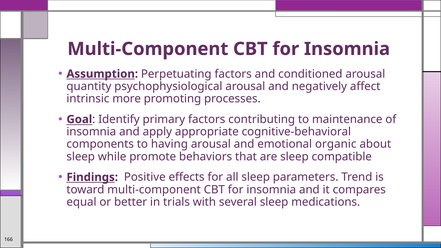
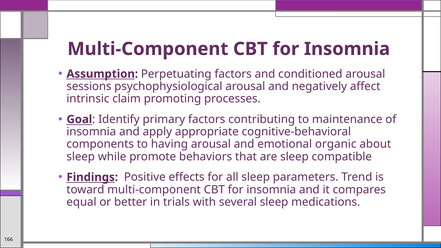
quantity: quantity -> sessions (89, 86)
more: more -> claim (127, 99)
